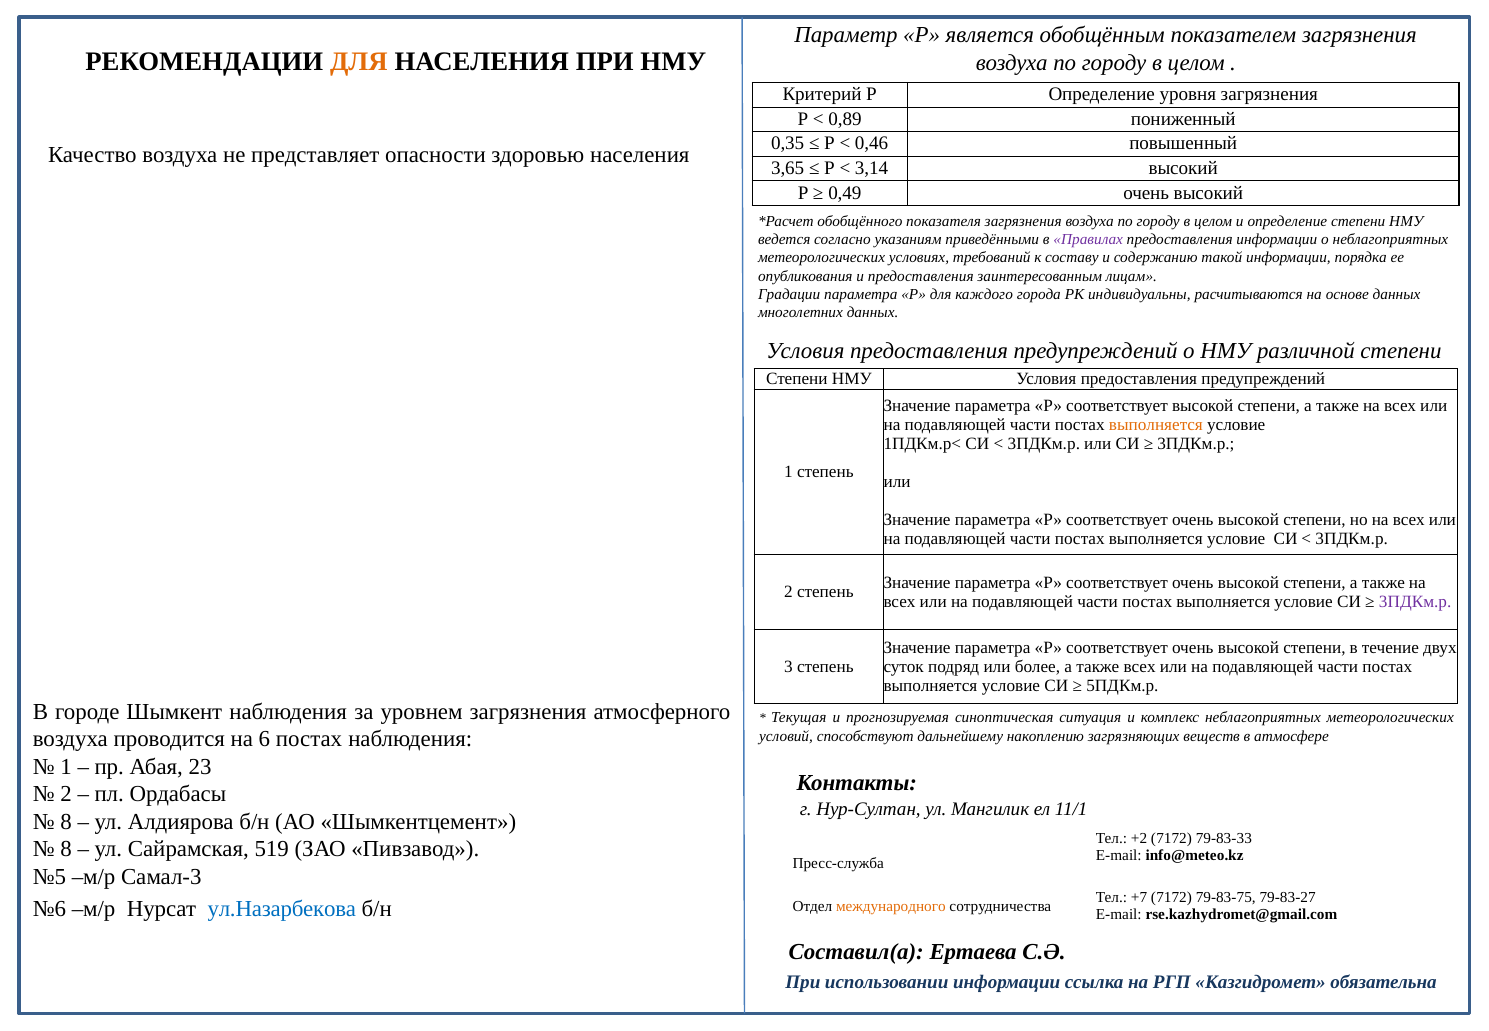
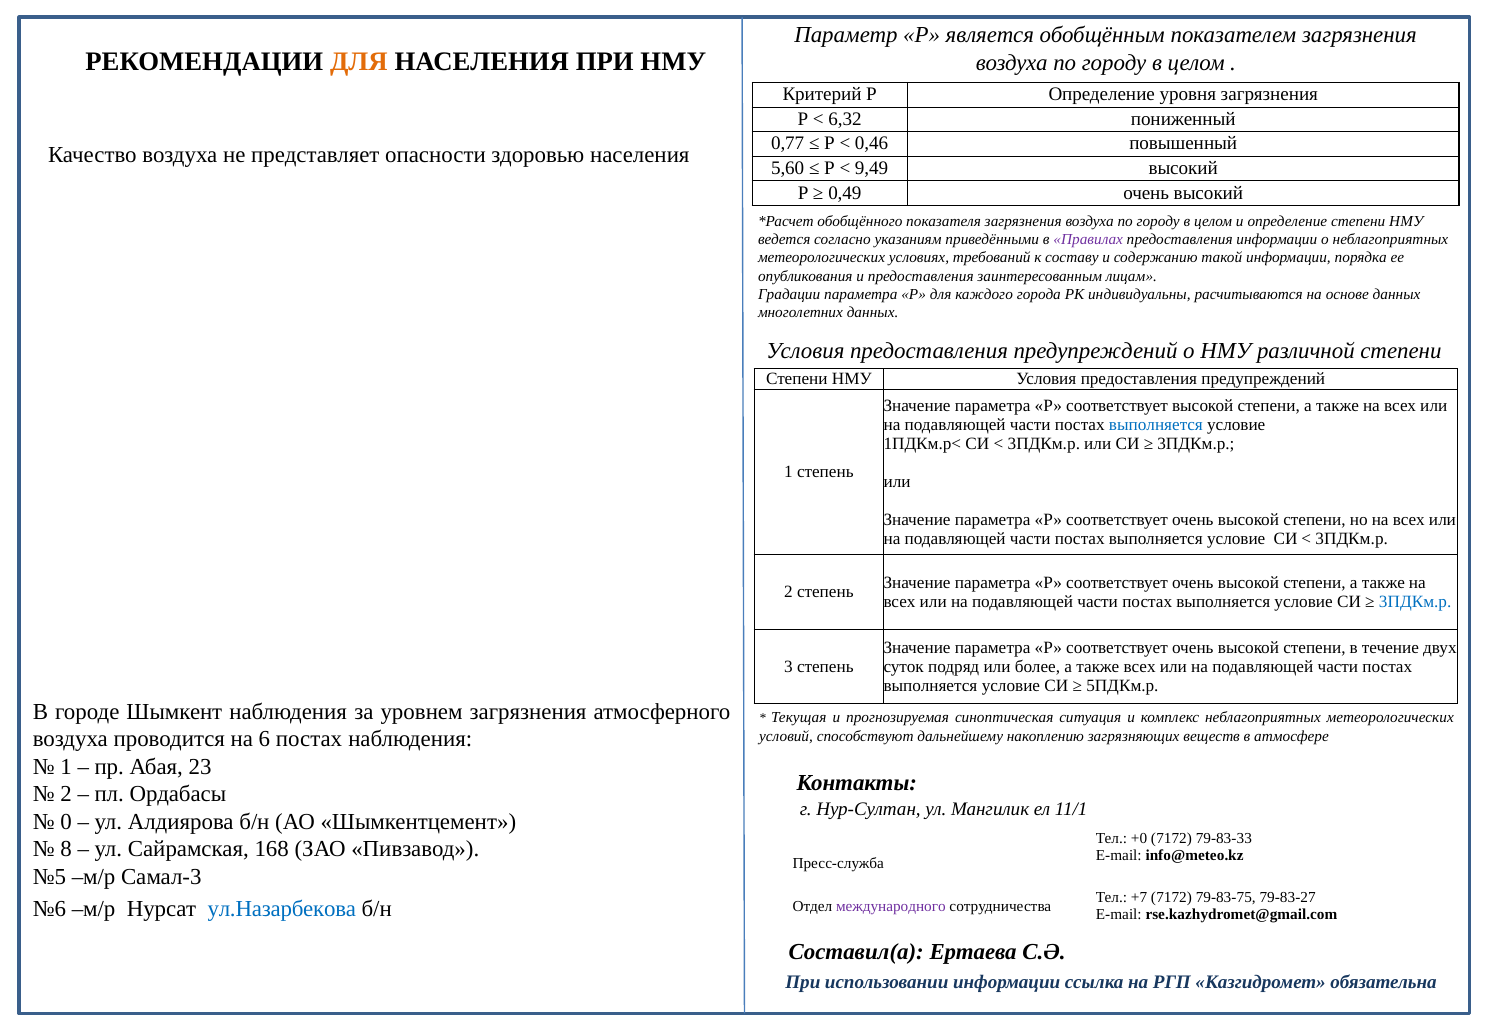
0,89: 0,89 -> 6,32 (845, 119)
0,35: 0,35 -> 0,77 (788, 144)
3,65: 3,65 -> 5,60 (788, 168)
3,14: 3,14 -> 9,49 (871, 168)
выполняется colour: orange -> blue (1156, 425)
3ПДКм.р colour: purple -> blue (1415, 602)
8: 8 -> 0 (66, 822)
+2: +2 -> +0 (1139, 838)
519: 519 -> 168 (272, 849)
международного colour: orange -> purple (891, 906)
